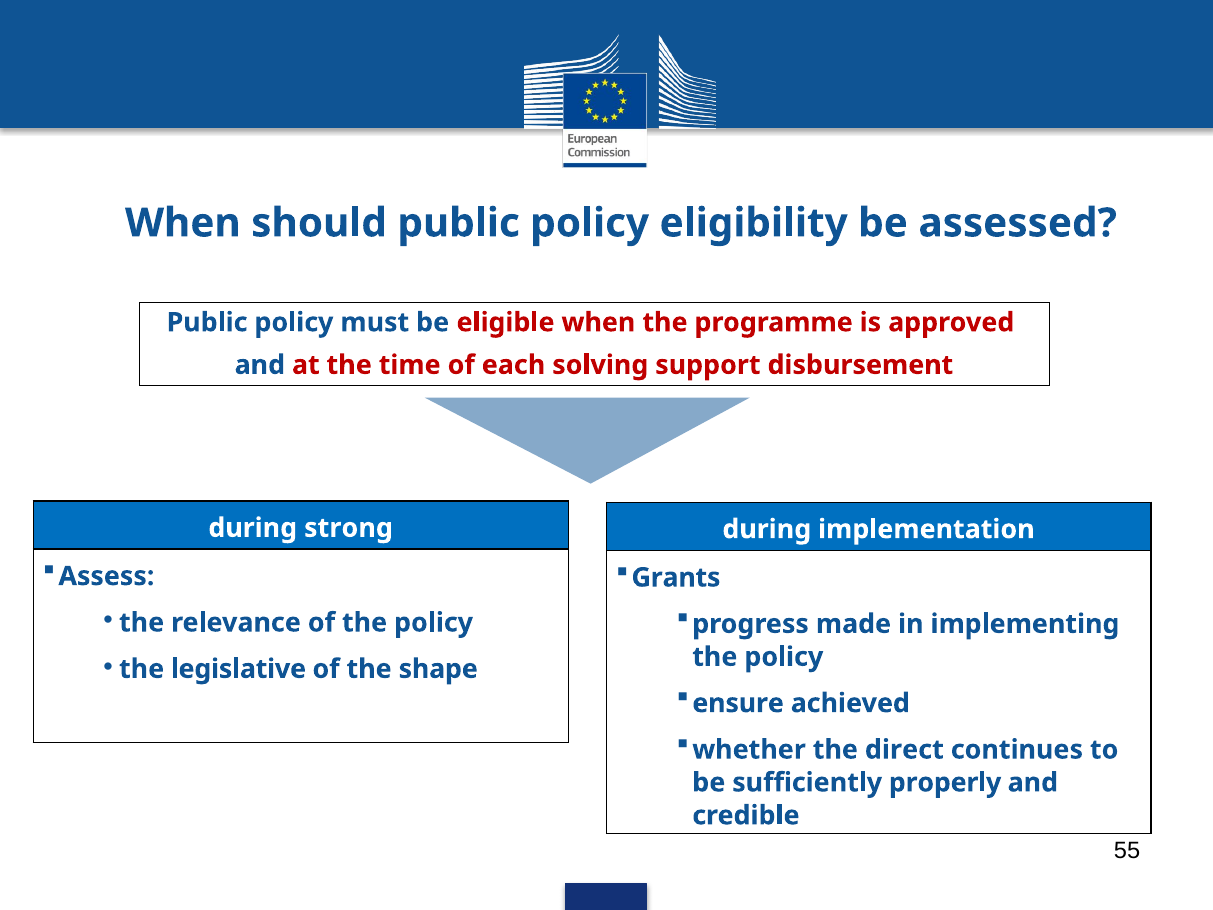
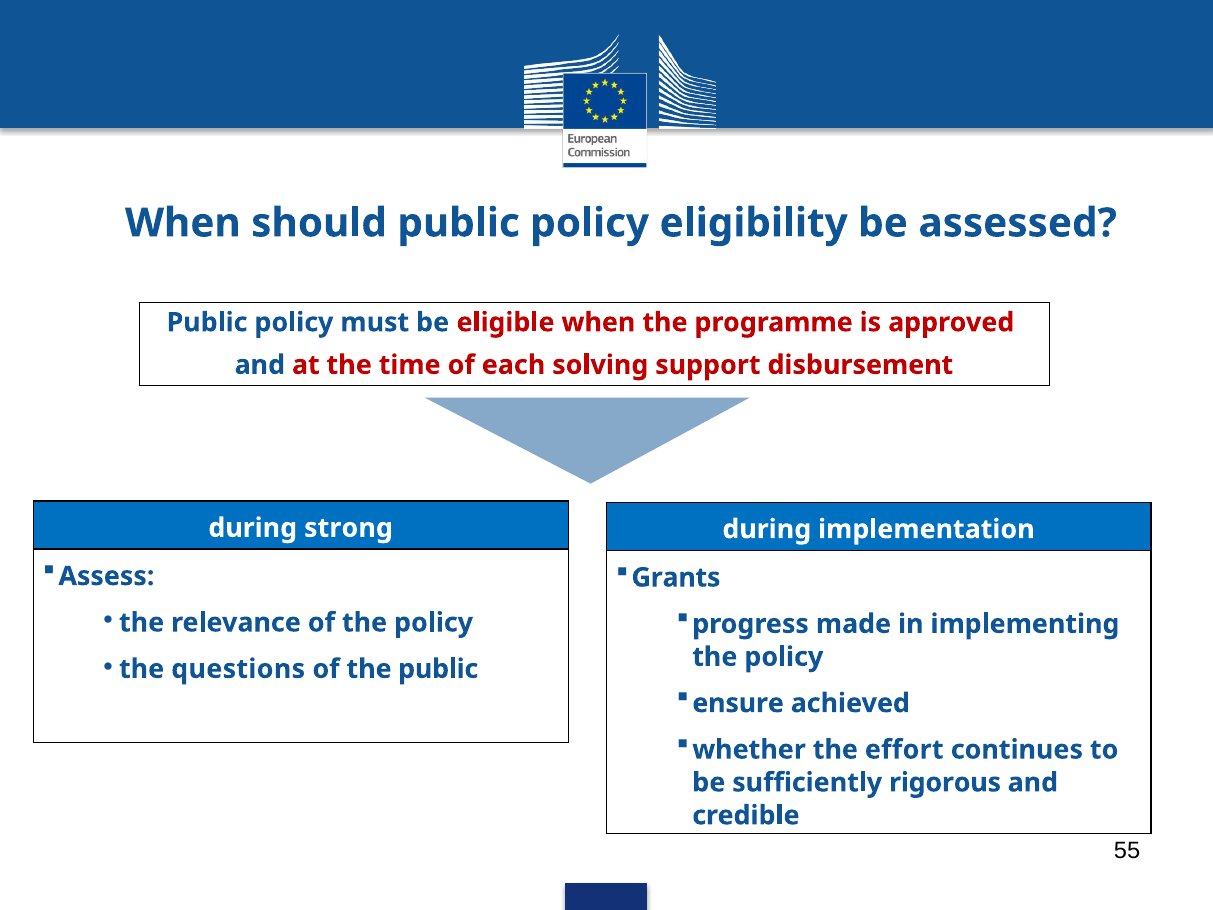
legislative: legislative -> questions (238, 669)
the shape: shape -> public (438, 669)
direct: direct -> effort (904, 749)
properly: properly -> rigorous (945, 782)
